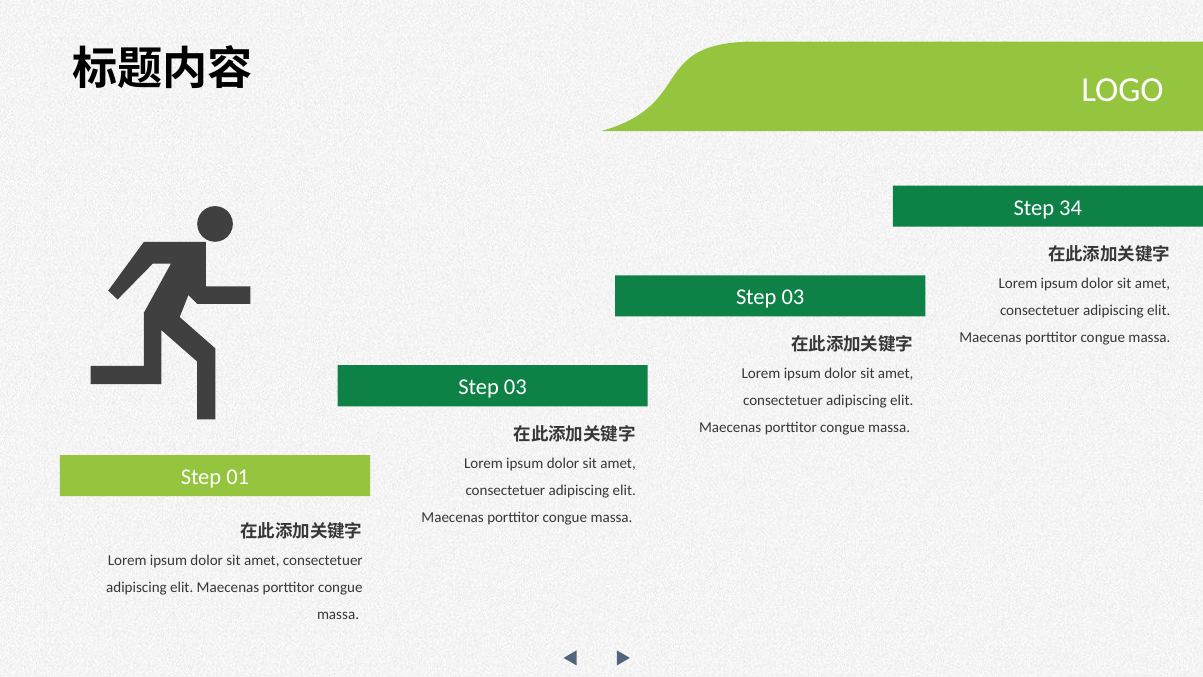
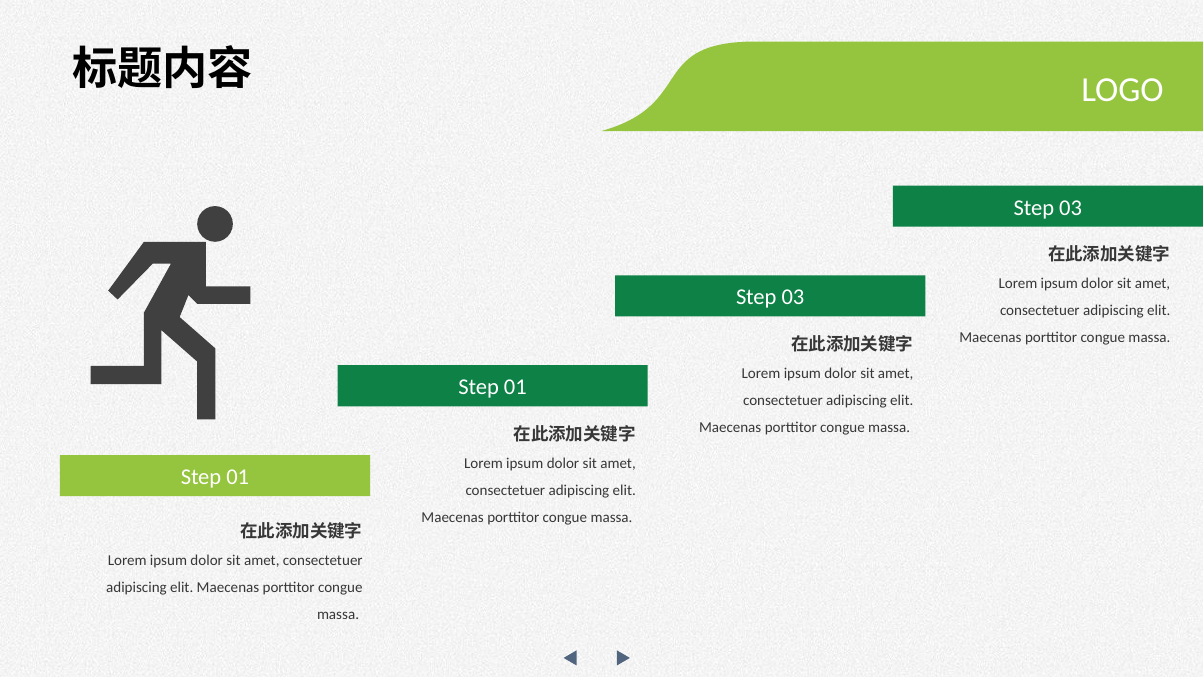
34: 34 -> 03 (1071, 208)
03: 03 -> 01 (515, 387)
